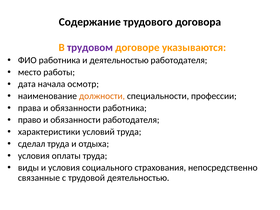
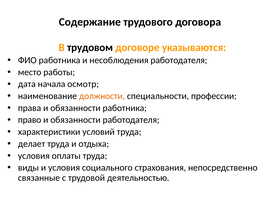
трудовом colour: purple -> black (90, 47)
и деятельностью: деятельностью -> несоблюдения (119, 60)
сделал: сделал -> делает (32, 144)
